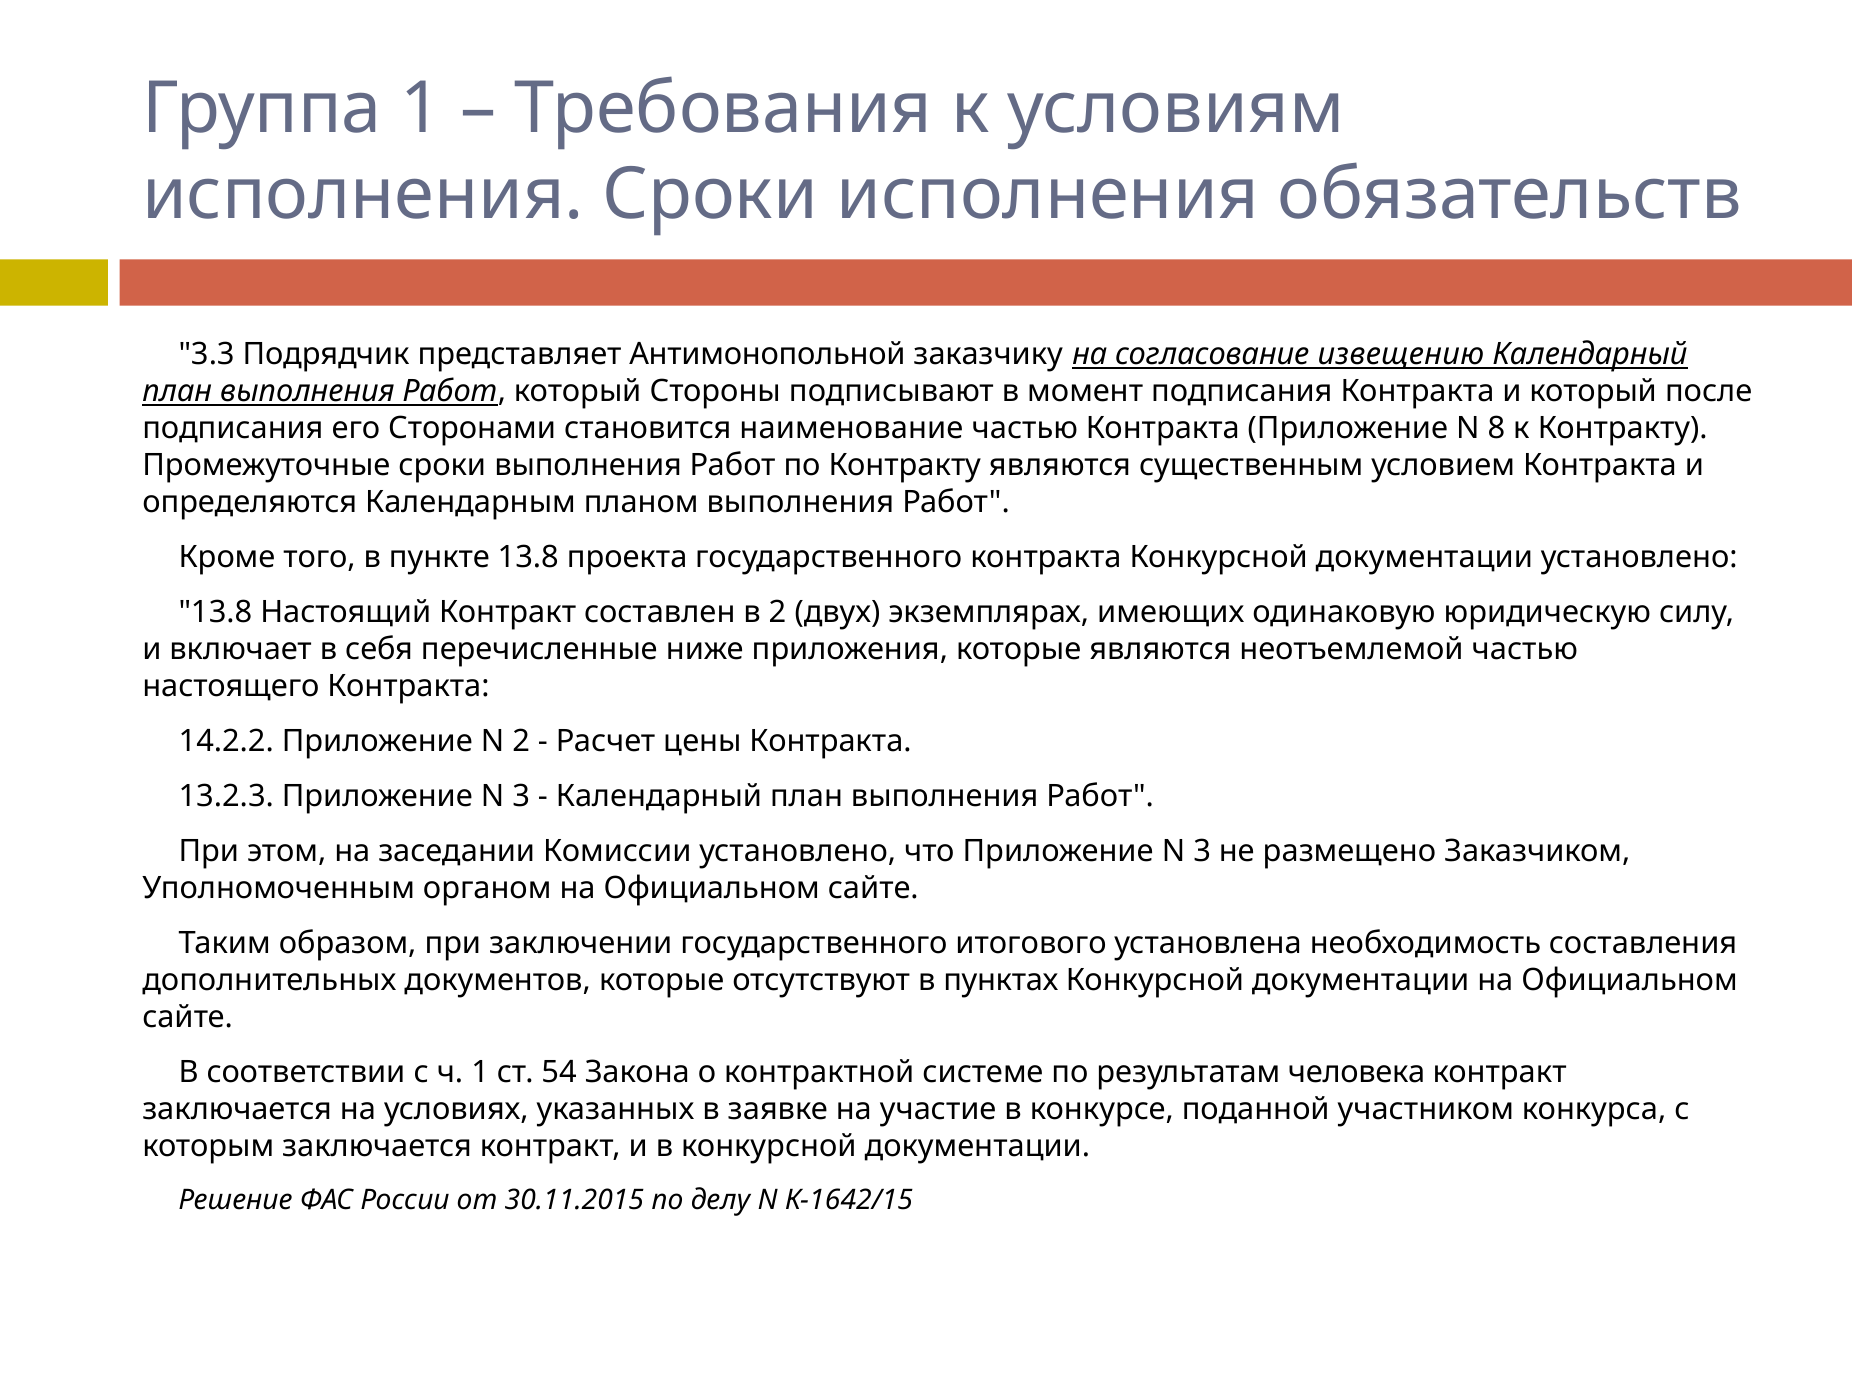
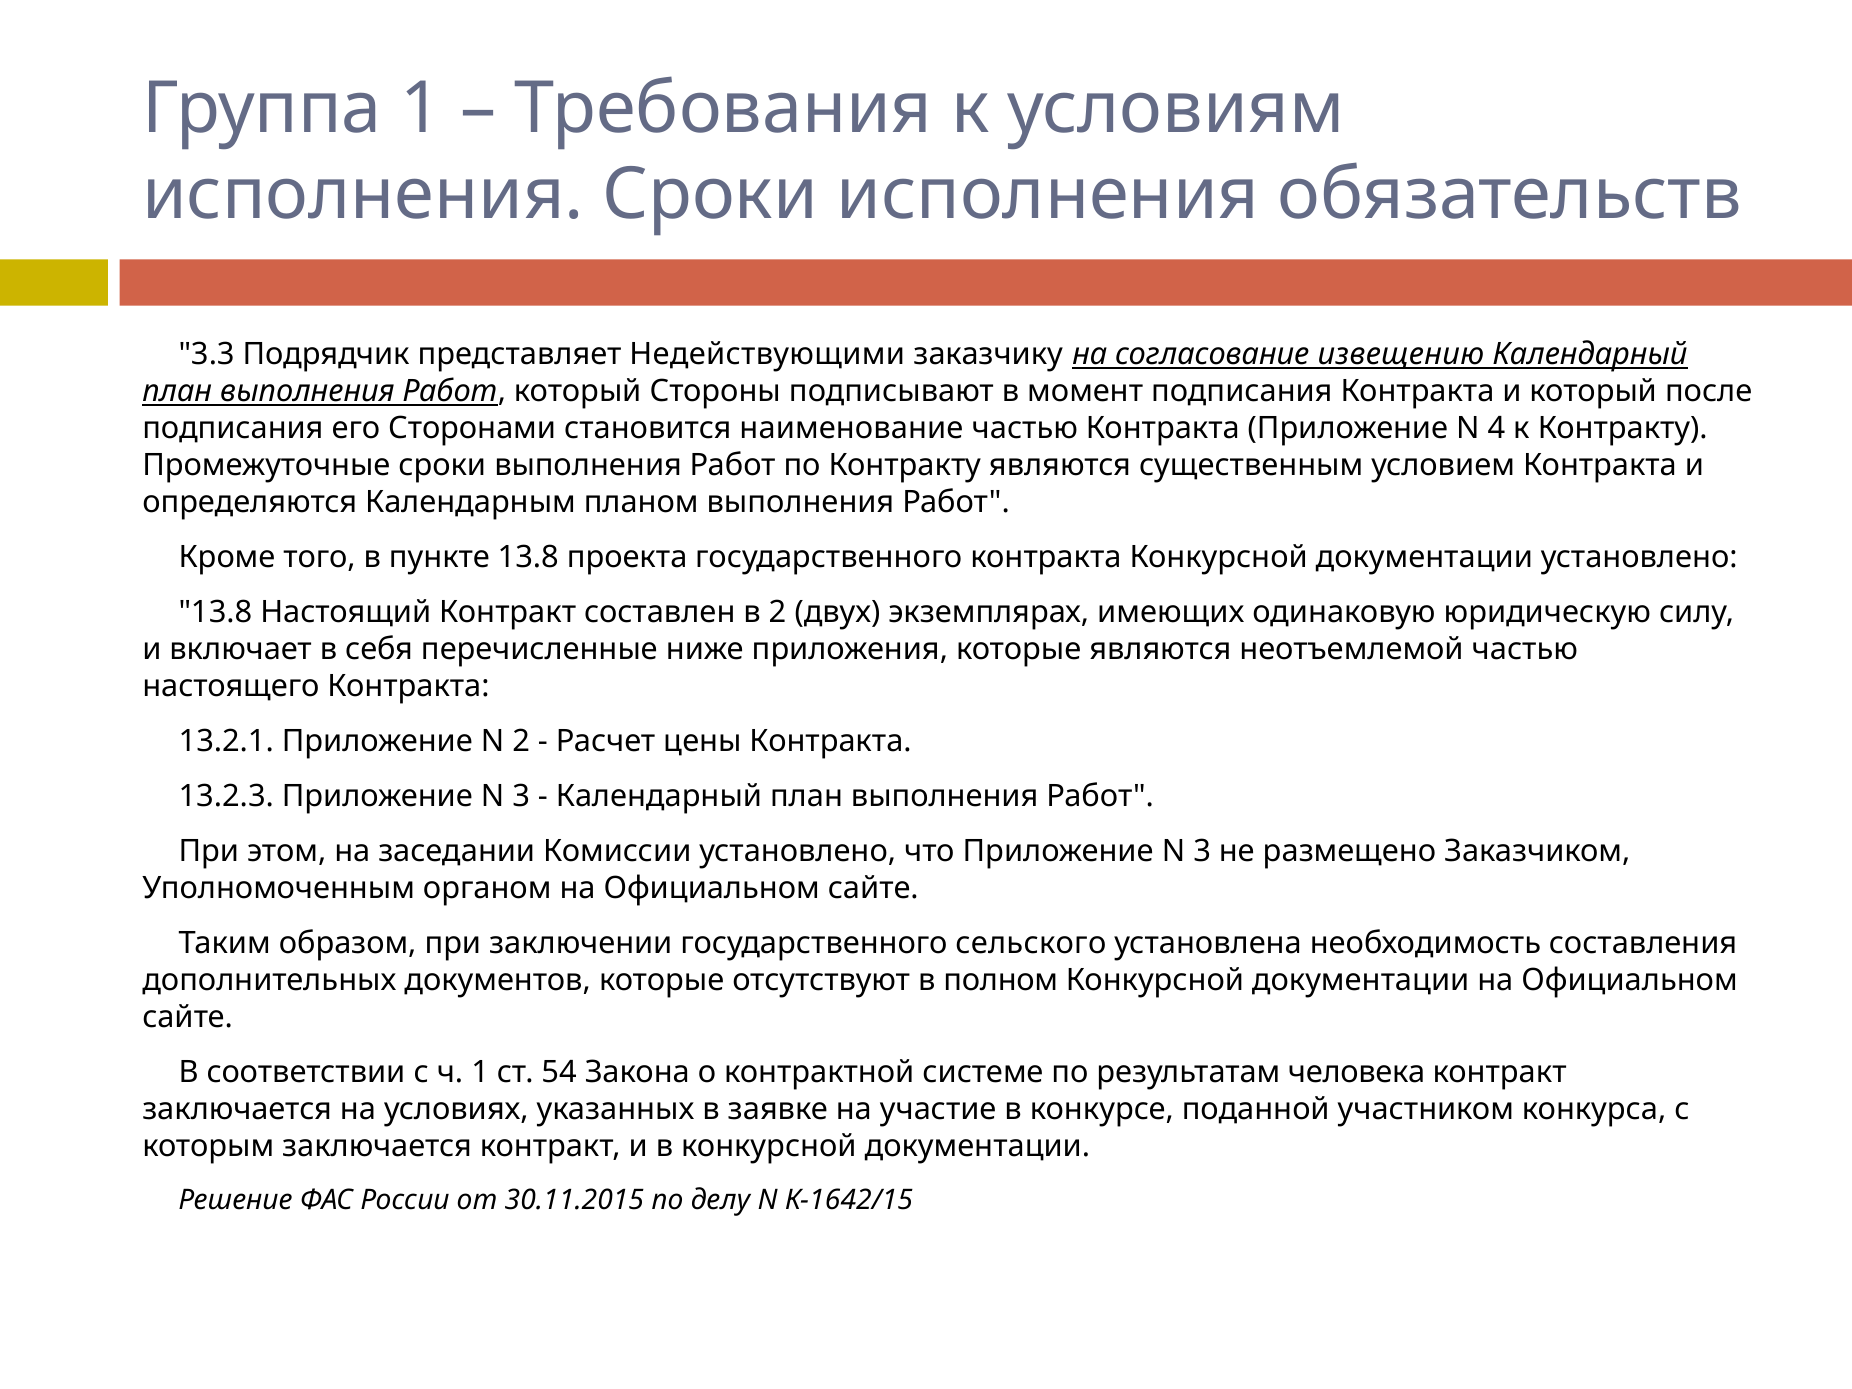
Антимонопольной: Антимонопольной -> Недействующими (767, 354)
8: 8 -> 4 (1496, 428)
14.2.2: 14.2.2 -> 13.2.1 (226, 741)
итогового: итогового -> сельского (1031, 943)
пунктах: пунктах -> полном (1001, 980)
